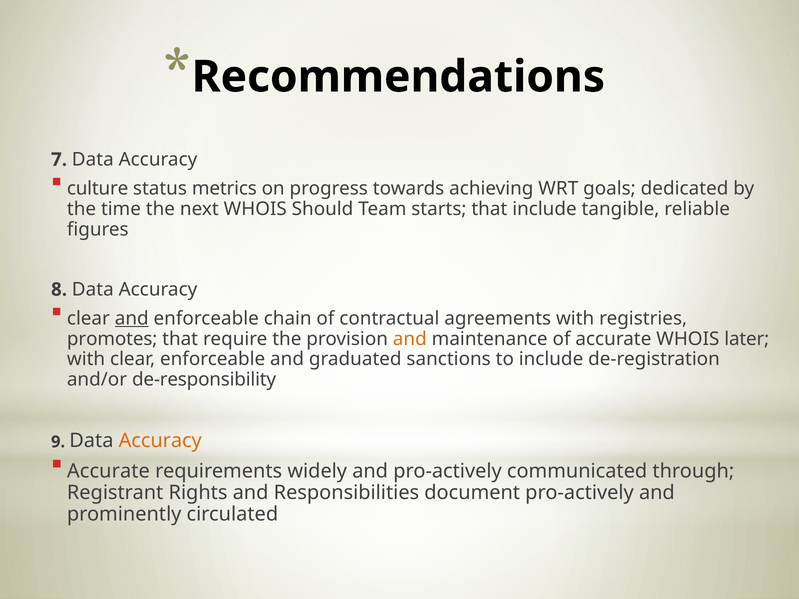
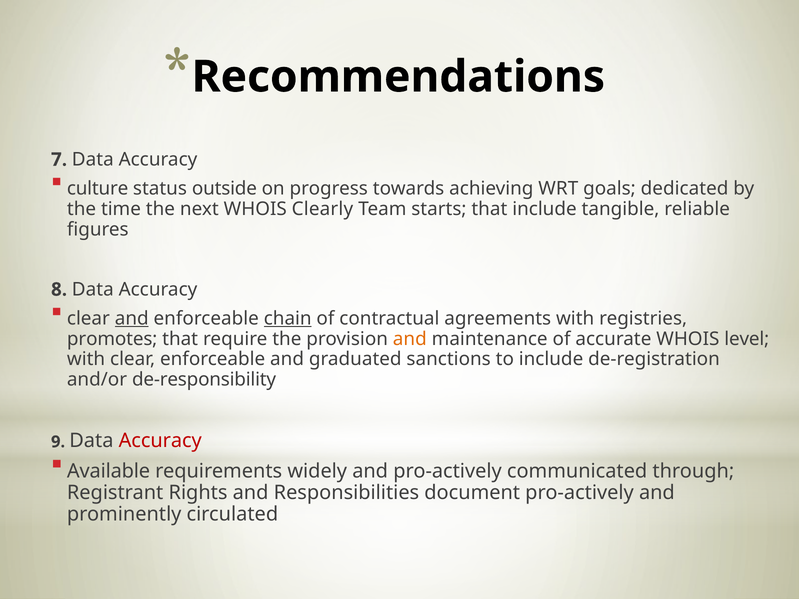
metrics: metrics -> outside (224, 189)
Should: Should -> Clearly (322, 209)
chain underline: none -> present (288, 319)
later: later -> level (747, 339)
Accuracy colour: orange -> red (160, 441)
Accurate: Accurate -> Available (109, 471)
